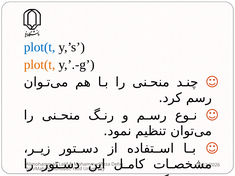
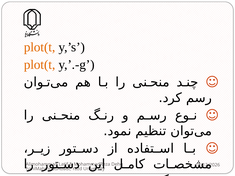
plot(t colour: blue -> orange (40, 47)
